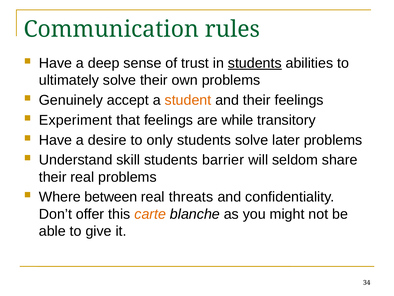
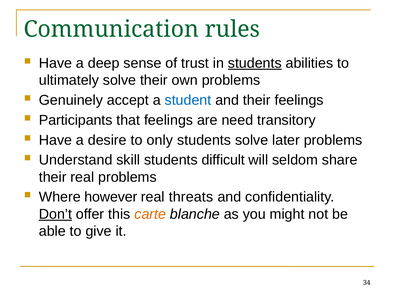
student colour: orange -> blue (188, 100)
Experiment: Experiment -> Participants (76, 120)
while: while -> need (237, 120)
barrier: barrier -> difficult (223, 160)
between: between -> however (111, 197)
Don’t underline: none -> present (55, 214)
